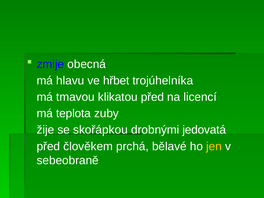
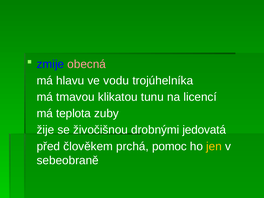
obecná colour: white -> pink (87, 64)
hřbet: hřbet -> vodu (116, 81)
klikatou před: před -> tunu (152, 97)
skořápkou: skořápkou -> živočišnou (100, 130)
bělavé: bělavé -> pomoc (169, 146)
